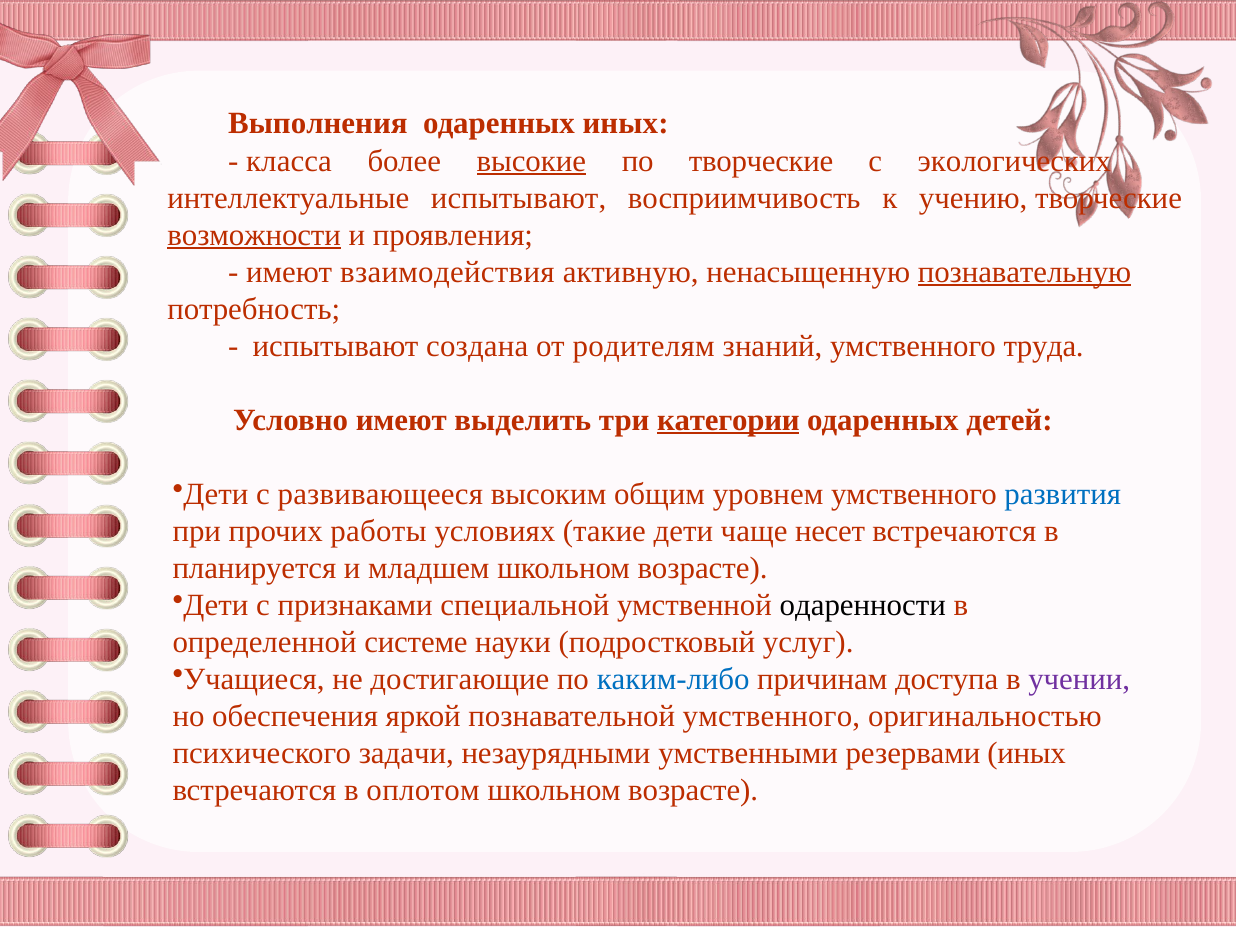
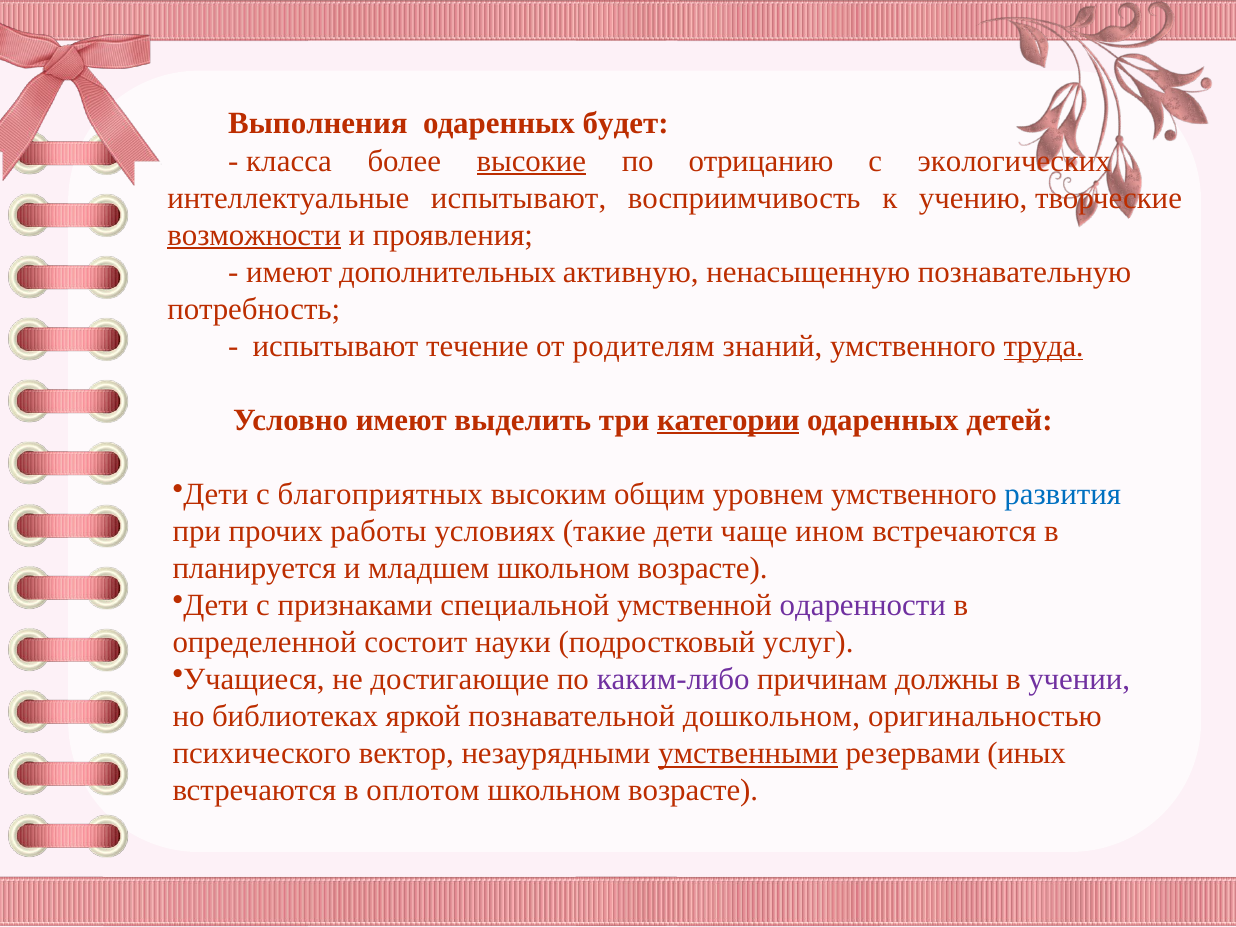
одаренных иных: иных -> будет (626, 124)
по творческие: творческие -> отрицанию (761, 161)
взаимодействия: взаимодействия -> дополнительных (448, 272)
познавательную underline: present -> none (1025, 272)
создана: создана -> течение (477, 346)
труда underline: none -> present (1044, 346)
развивающееся: развивающееся -> благоприятных (380, 494)
несет: несет -> ином (830, 531)
одаренности colour: black -> purple (863, 605)
системе: системе -> состоит (416, 642)
каким-либо colour: blue -> purple (673, 679)
доступа: доступа -> должны (947, 679)
обеспечения: обеспечения -> библиотеках (295, 716)
познавательной умственного: умственного -> дошкольном (771, 716)
задачи: задачи -> вектор (406, 754)
умственными underline: none -> present (748, 754)
